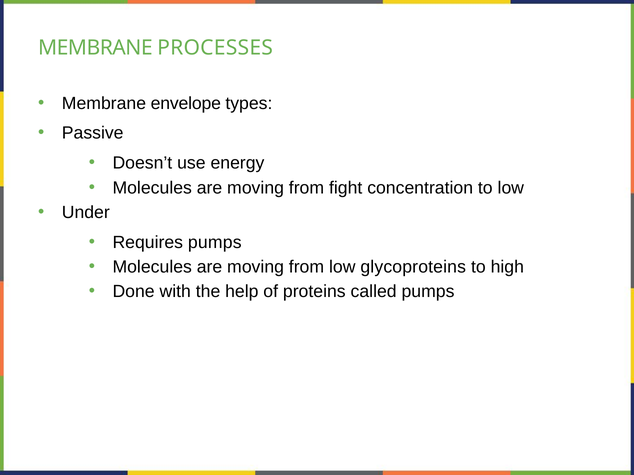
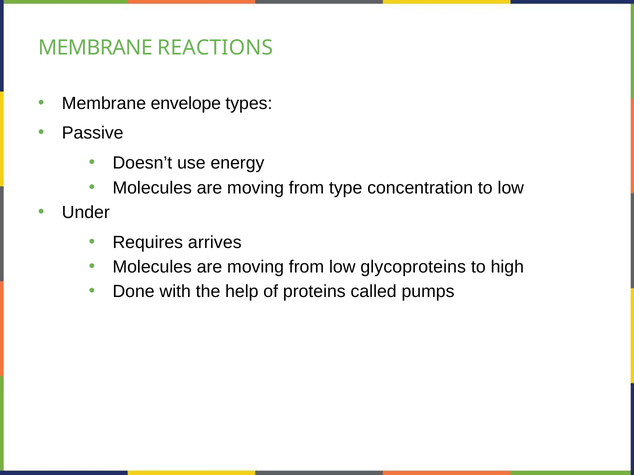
PROCESSES: PROCESSES -> REACTIONS (215, 48)
fight: fight -> type (346, 188)
Requires pumps: pumps -> arrives (215, 243)
